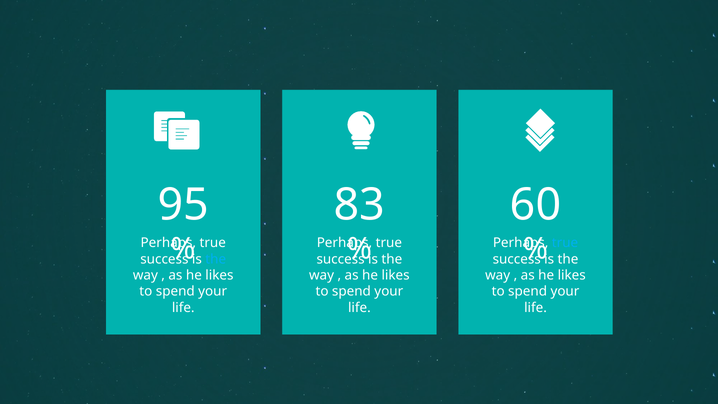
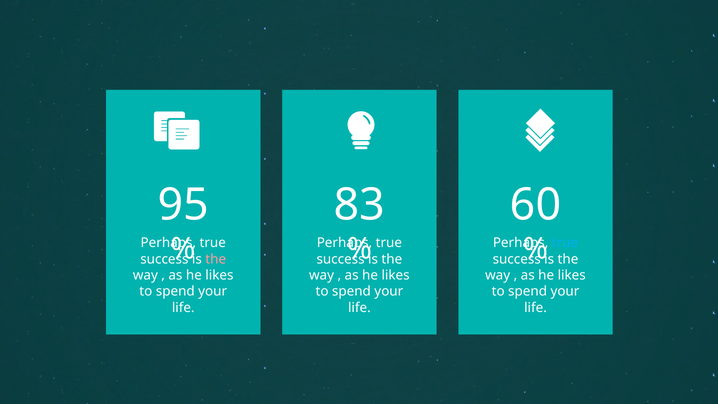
the colour: light blue -> pink (216, 259)
